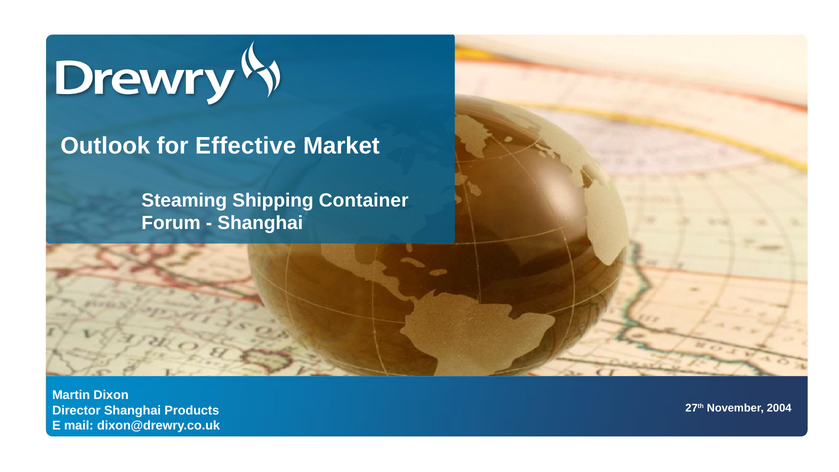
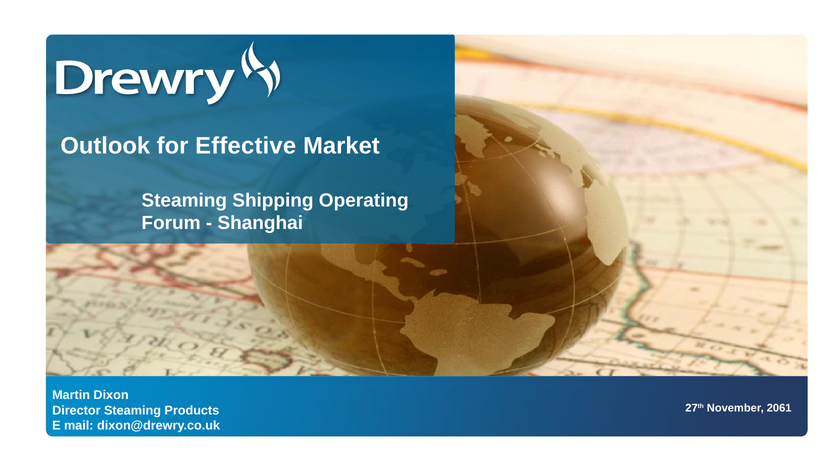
Container: Container -> Operating (364, 200)
2004: 2004 -> 2061 (779, 408)
Director Shanghai: Shanghai -> Steaming (132, 410)
